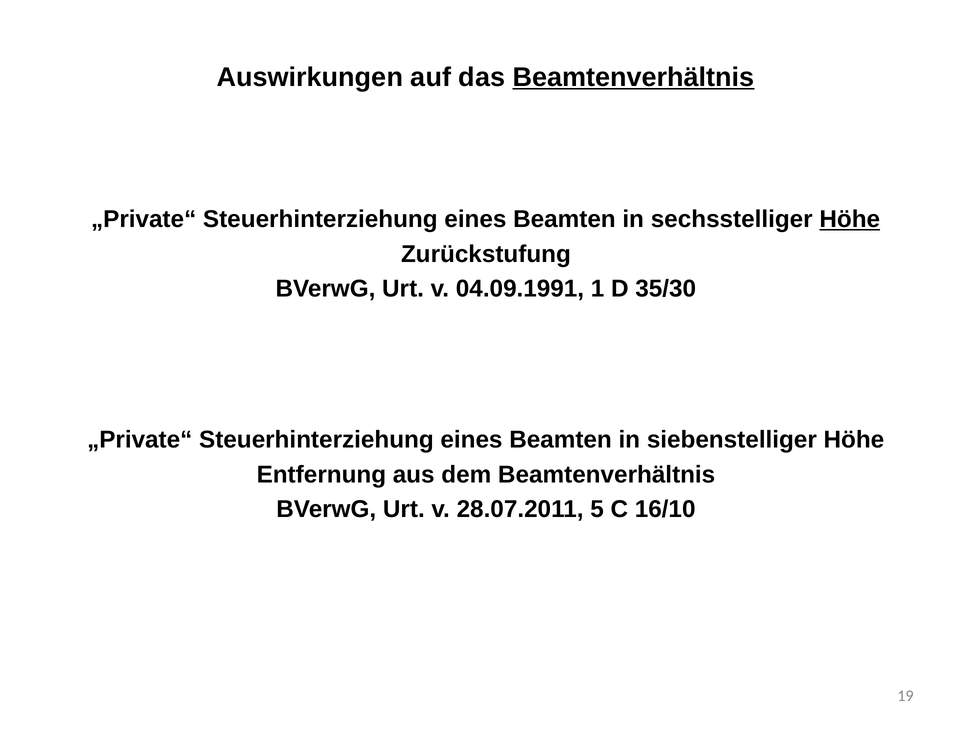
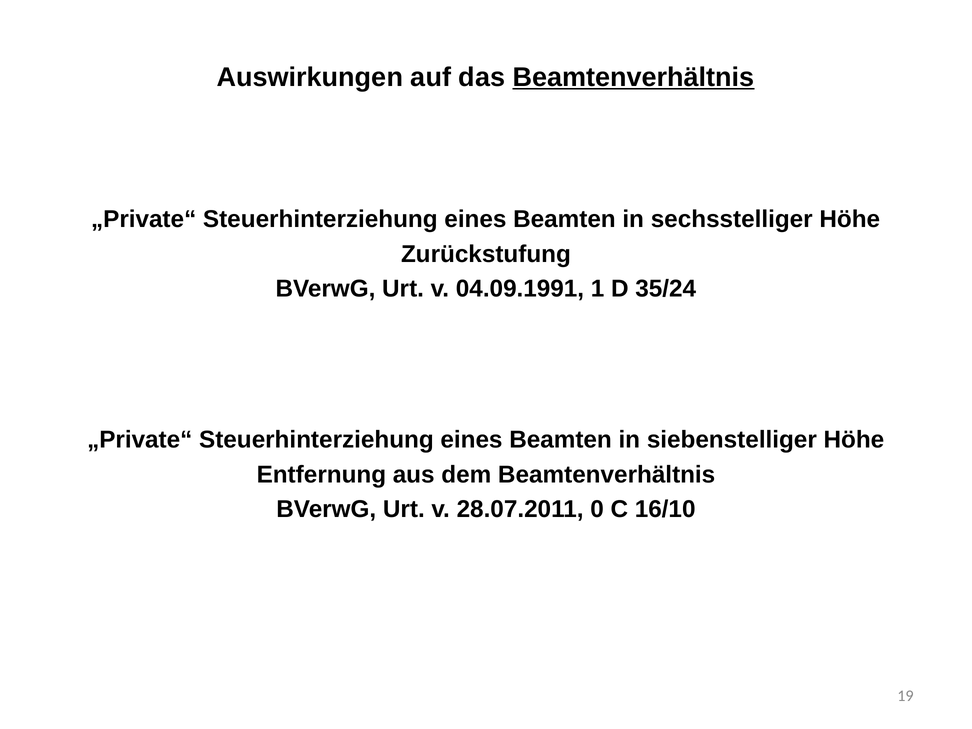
Höhe underline: present -> none (850, 219)
35/30: 35/30 -> 35/24 (666, 289)
5: 5 -> 0 (597, 509)
